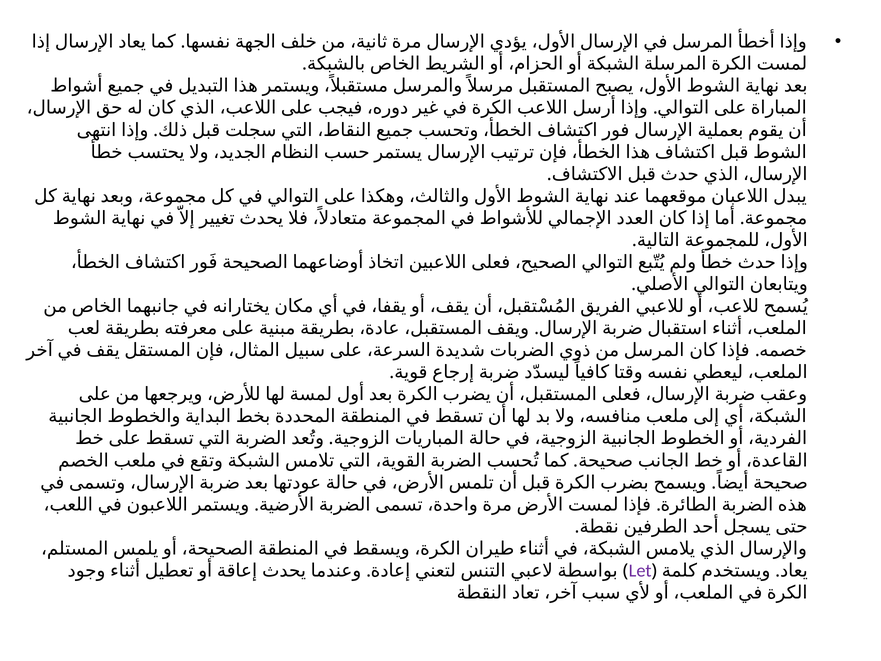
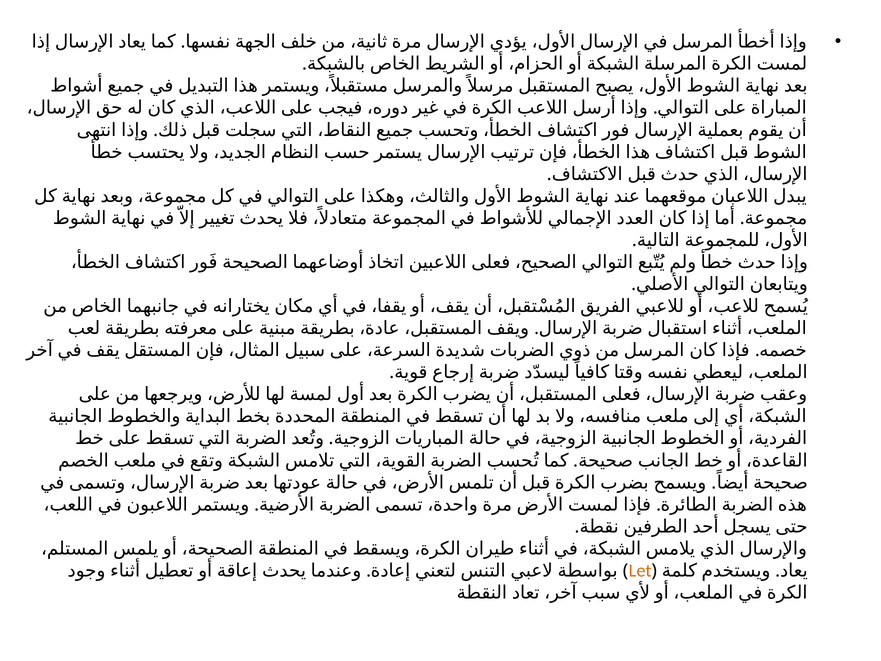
Let colour: purple -> orange (640, 570)
